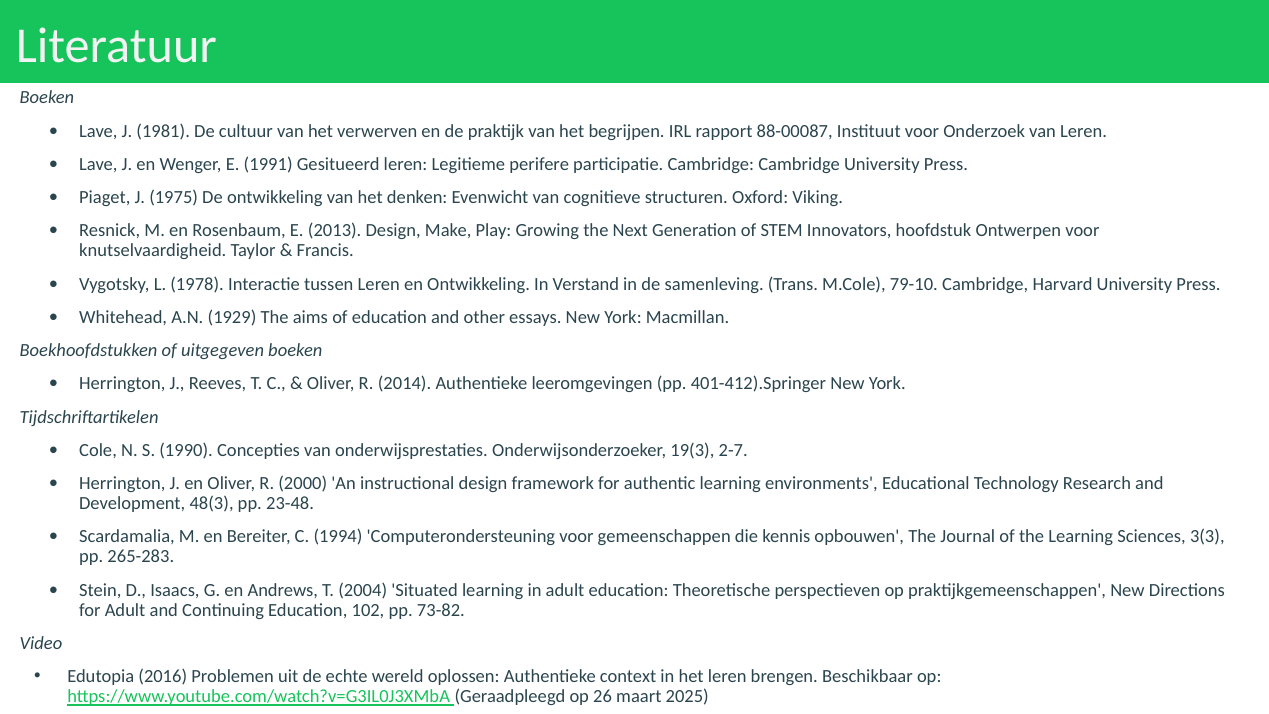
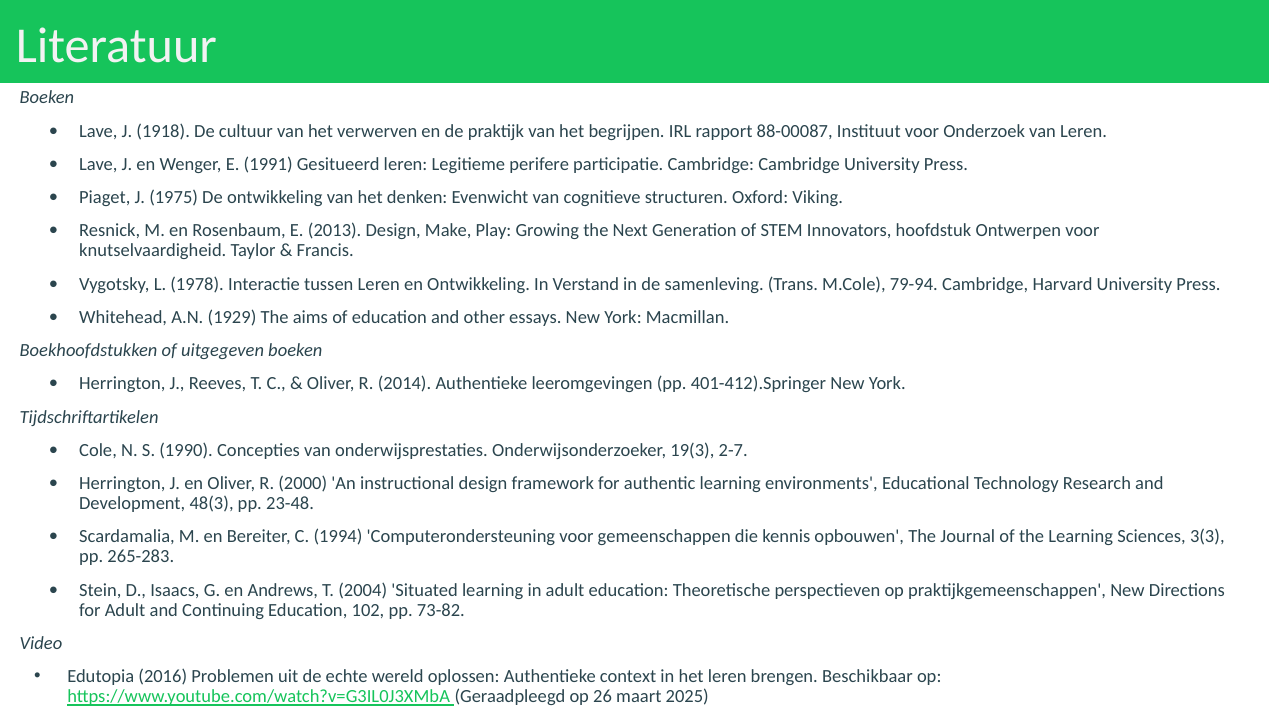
1981: 1981 -> 1918 (163, 131)
79-10: 79-10 -> 79-94 (914, 284)
